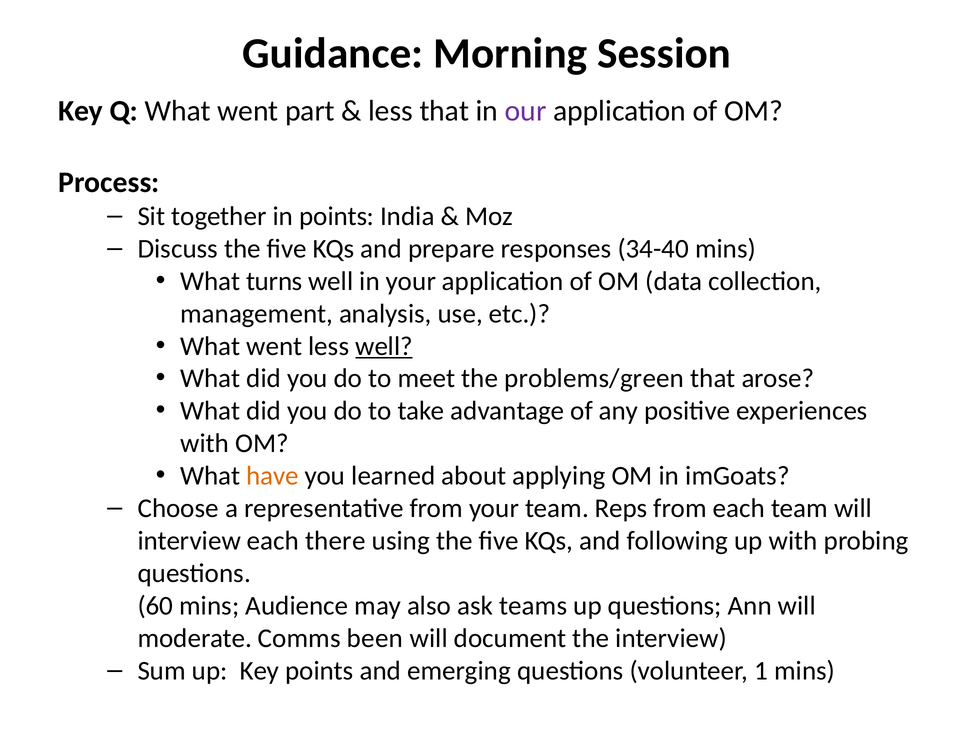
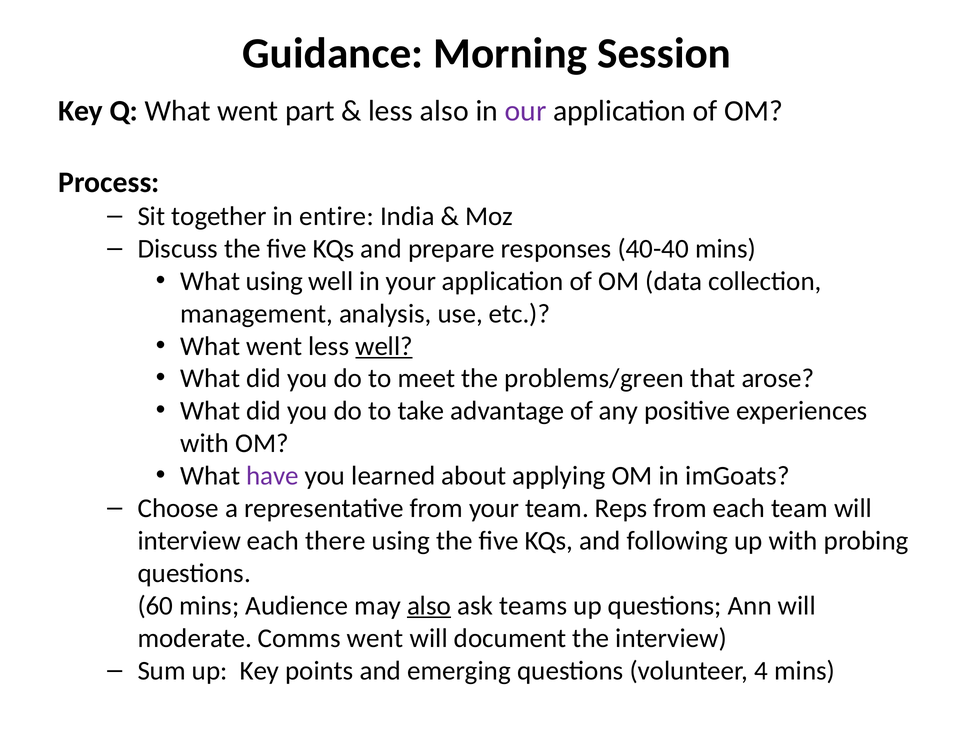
less that: that -> also (444, 111)
in points: points -> entire (337, 216)
34-40: 34-40 -> 40-40 (653, 249)
What turns: turns -> using (274, 281)
have colour: orange -> purple (273, 476)
also underline: none -> present (429, 606)
Comms been: been -> went (375, 639)
1: 1 -> 4 (761, 671)
